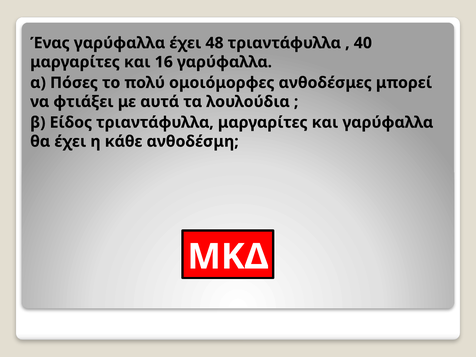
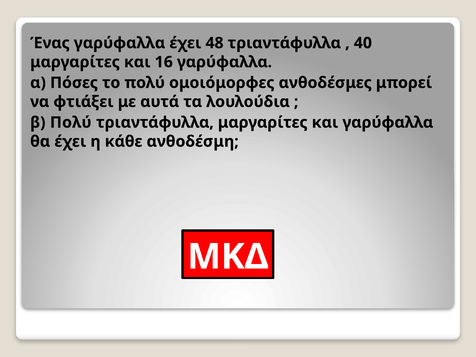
β Είδος: Είδος -> Πολύ (71, 122)
